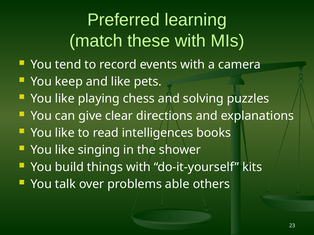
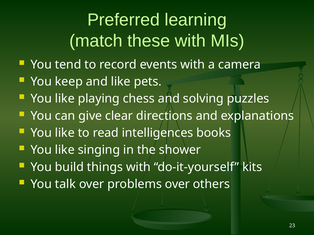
problems able: able -> over (177, 184)
